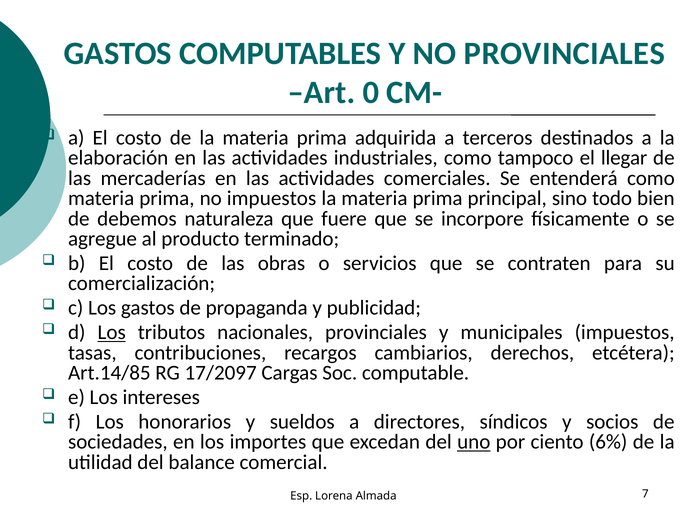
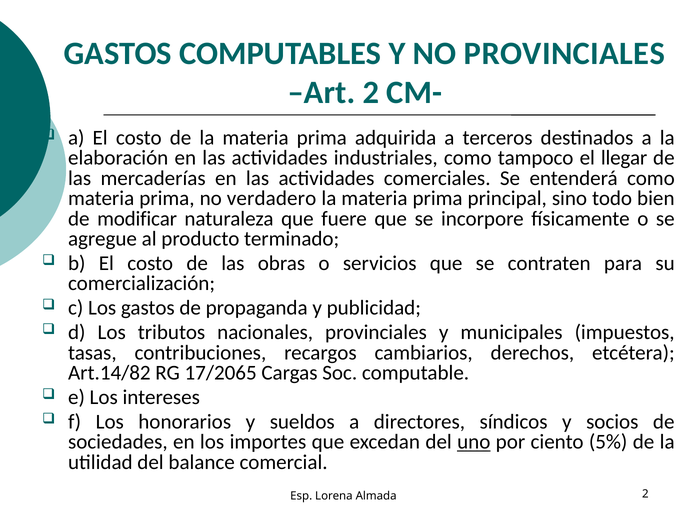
Art 0: 0 -> 2 (371, 92)
no impuestos: impuestos -> verdadero (272, 199)
debemos: debemos -> modificar (137, 219)
Los underline: present -> none (112, 333)
Art.14/85: Art.14/85 -> Art.14/82 (109, 373)
17/2097: 17/2097 -> 17/2065 (221, 373)
6%: 6% -> 5% (608, 442)
Almada 7: 7 -> 2 (645, 495)
